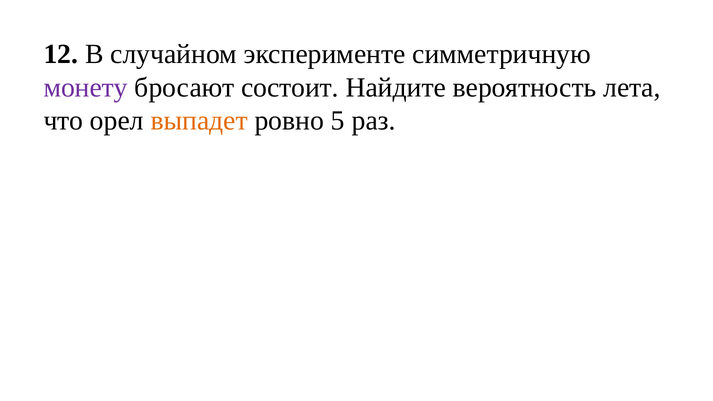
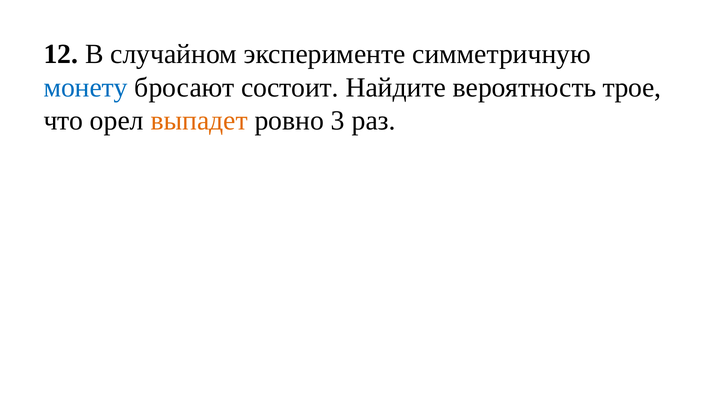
монету colour: purple -> blue (86, 87)
лета: лета -> трое (632, 87)
5: 5 -> 3 (338, 121)
